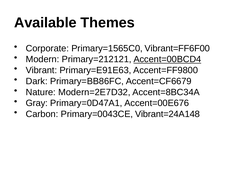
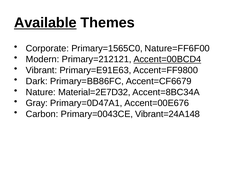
Available underline: none -> present (45, 23)
Vibrant=FF6F00: Vibrant=FF6F00 -> Nature=FF6F00 (177, 48)
Modern=2E7D32: Modern=2E7D32 -> Material=2E7D32 (94, 92)
